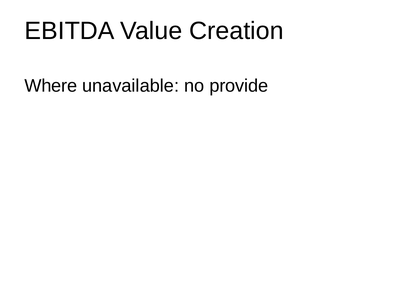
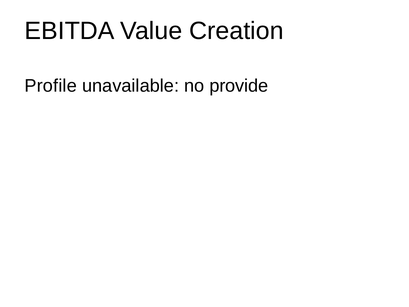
Where: Where -> Profile (51, 86)
